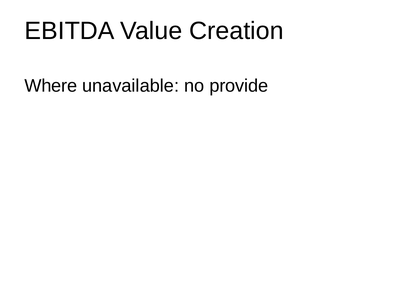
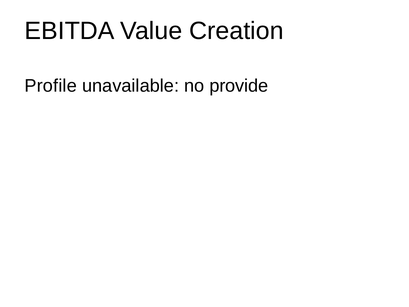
Where: Where -> Profile (51, 86)
